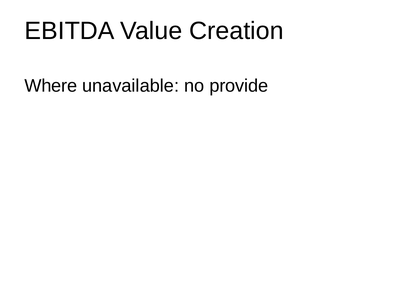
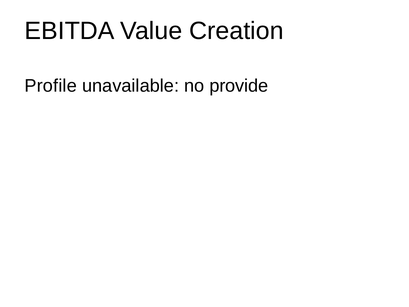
Where: Where -> Profile (51, 86)
